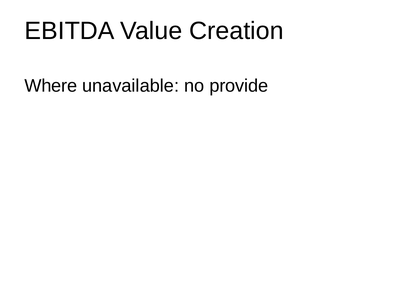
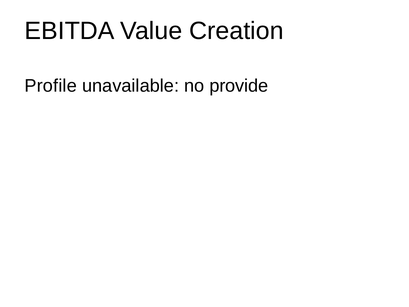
Where: Where -> Profile (51, 86)
